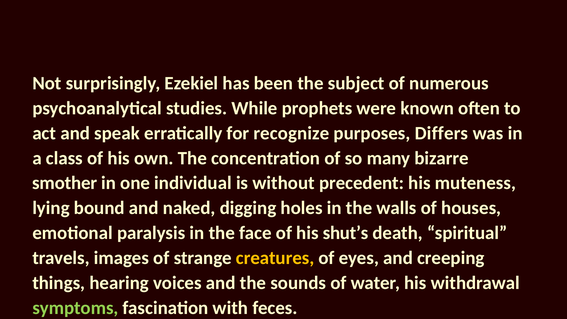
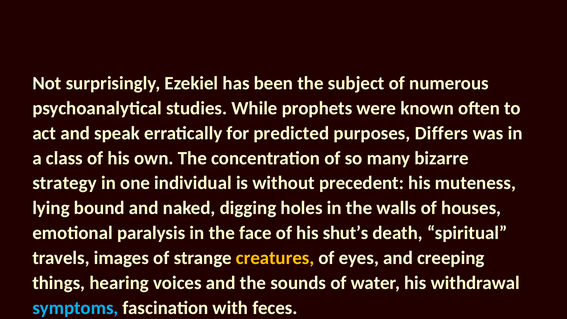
recognize: recognize -> predicted (291, 133)
smother: smother -> strategy (65, 183)
symptoms colour: light green -> light blue (75, 308)
